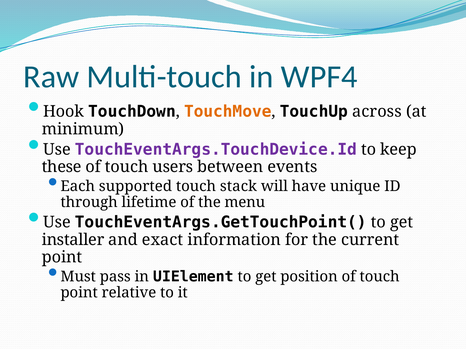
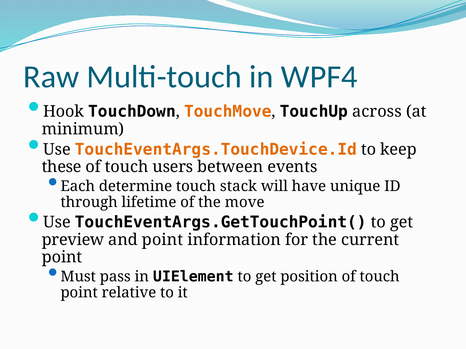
TouchEventArgs.TouchDevice.Id colour: purple -> orange (216, 150)
supported: supported -> determine (136, 187)
menu: menu -> move (245, 203)
installer: installer -> preview (73, 240)
and exact: exact -> point (163, 240)
